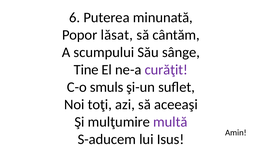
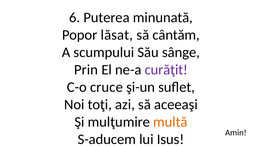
Tine: Tine -> Prin (86, 70)
smuls: smuls -> cruce (106, 87)
multă colour: purple -> orange (170, 122)
